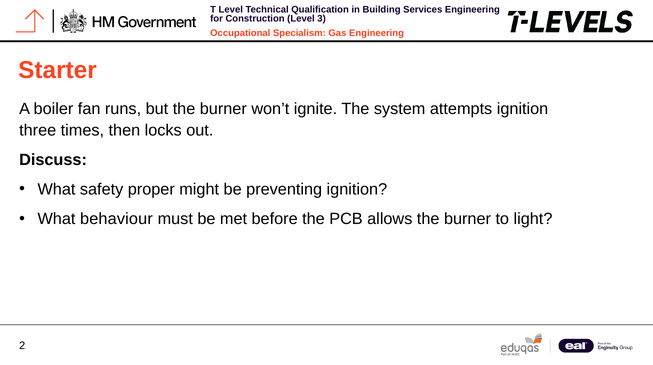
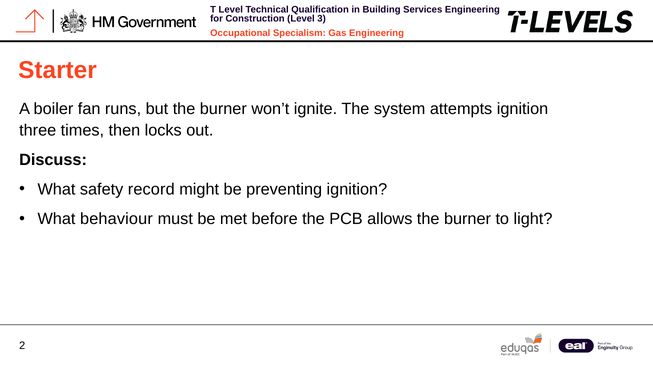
proper: proper -> record (151, 189)
